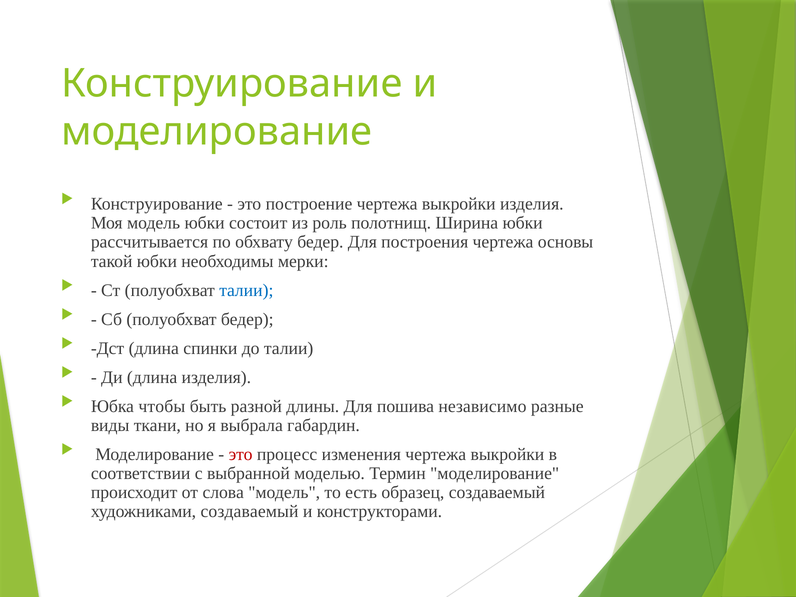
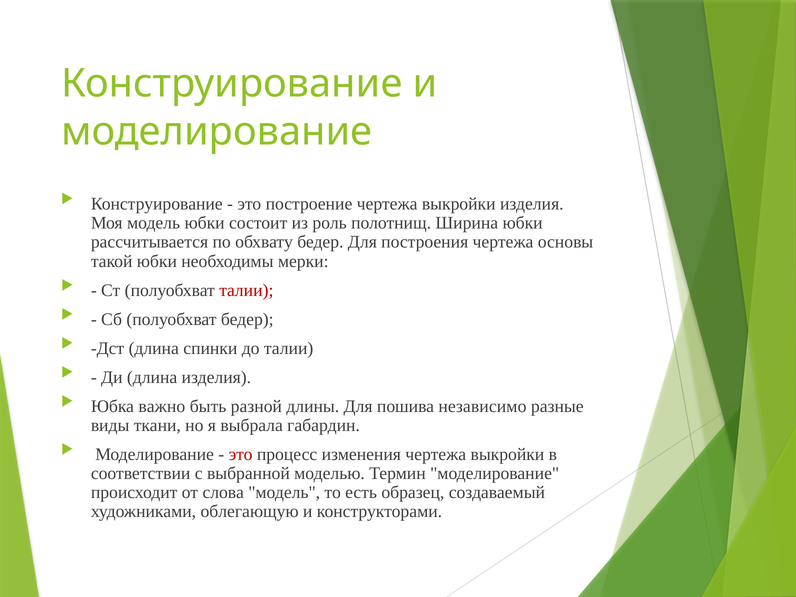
талии colour: blue -> red (246, 290)
чтобы: чтобы -> важно (162, 406)
художниками создаваемый: создаваемый -> облегающую (250, 512)
